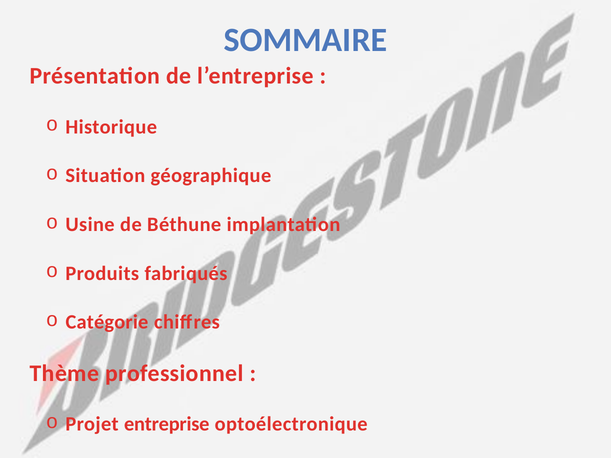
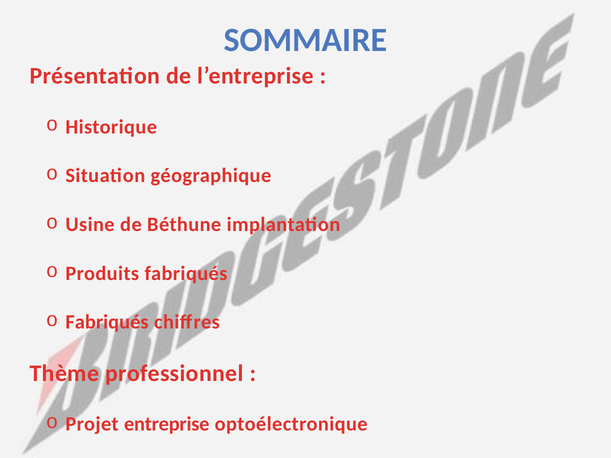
Catégorie: Catégorie -> Fabriqués (107, 322)
